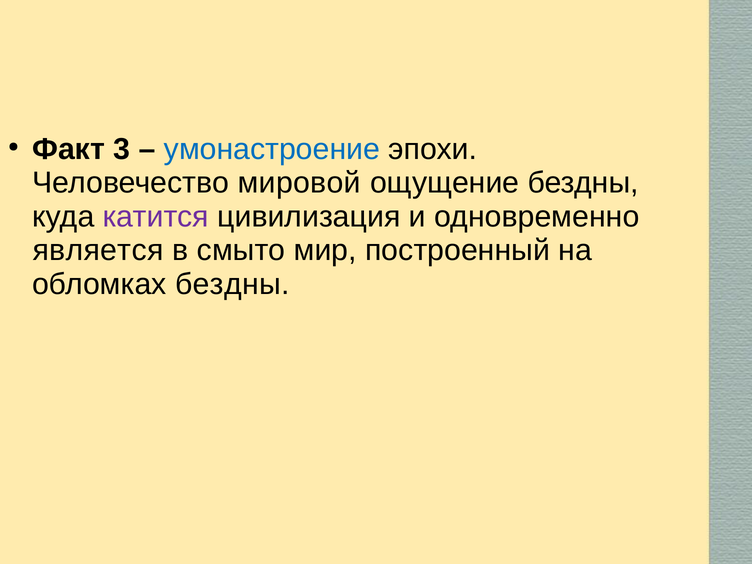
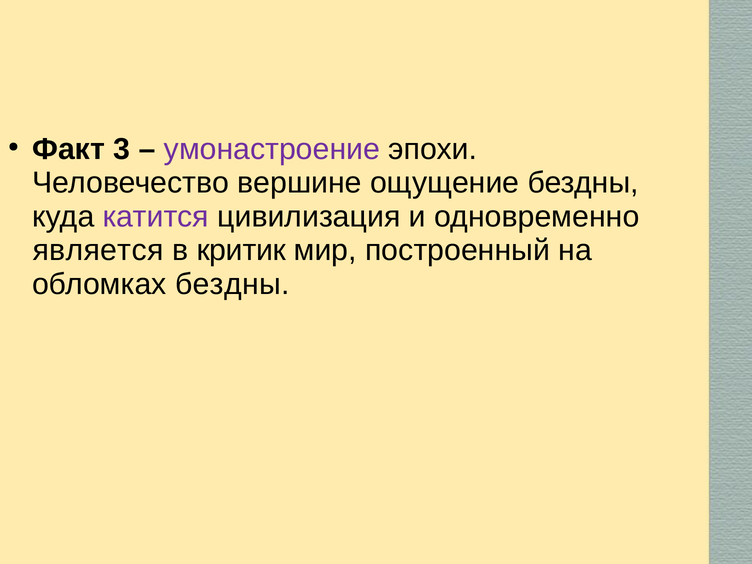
умонастроение colour: blue -> purple (272, 149)
мировой: мировой -> вершине (299, 183)
смыто: смыто -> критик (241, 250)
